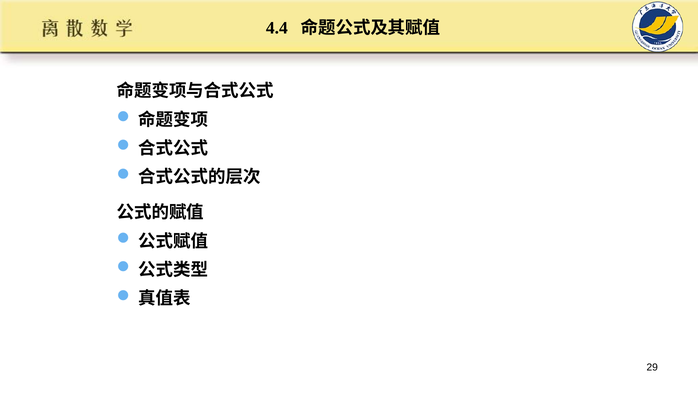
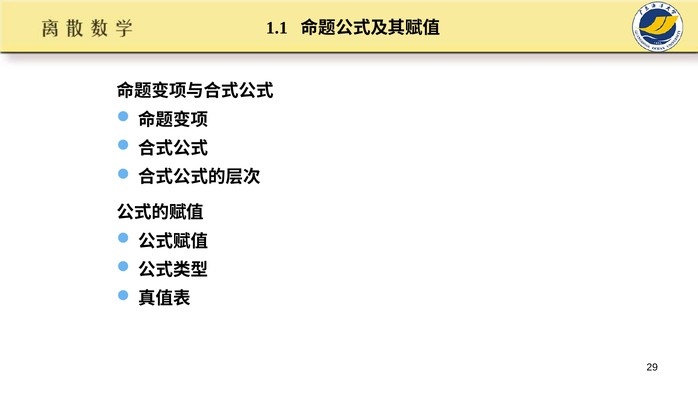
4.4: 4.4 -> 1.1 (277, 28)
